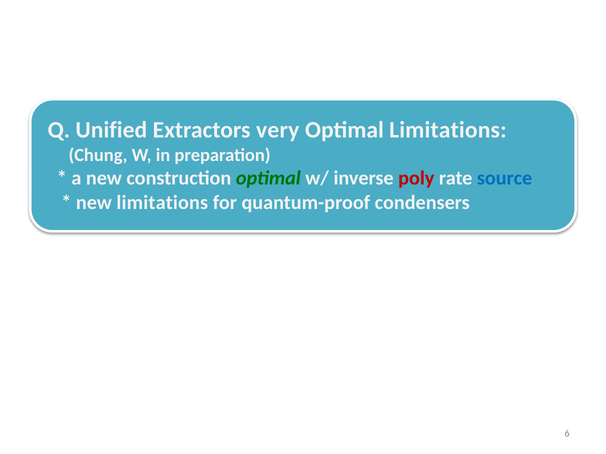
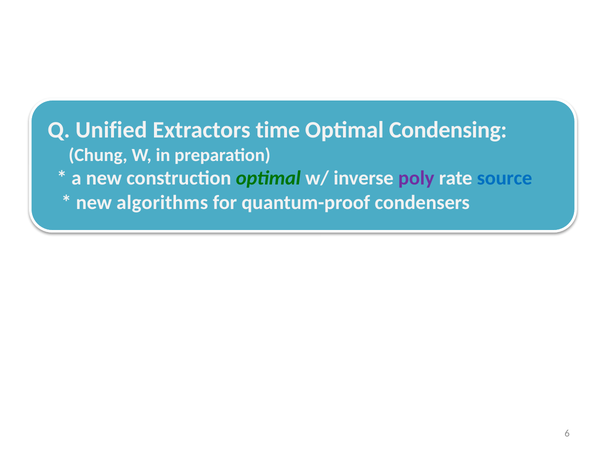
very: very -> time (278, 130)
Optimal Limitations: Limitations -> Condensing (448, 130)
poly colour: red -> purple (416, 178)
new limitations: limitations -> algorithms (162, 203)
